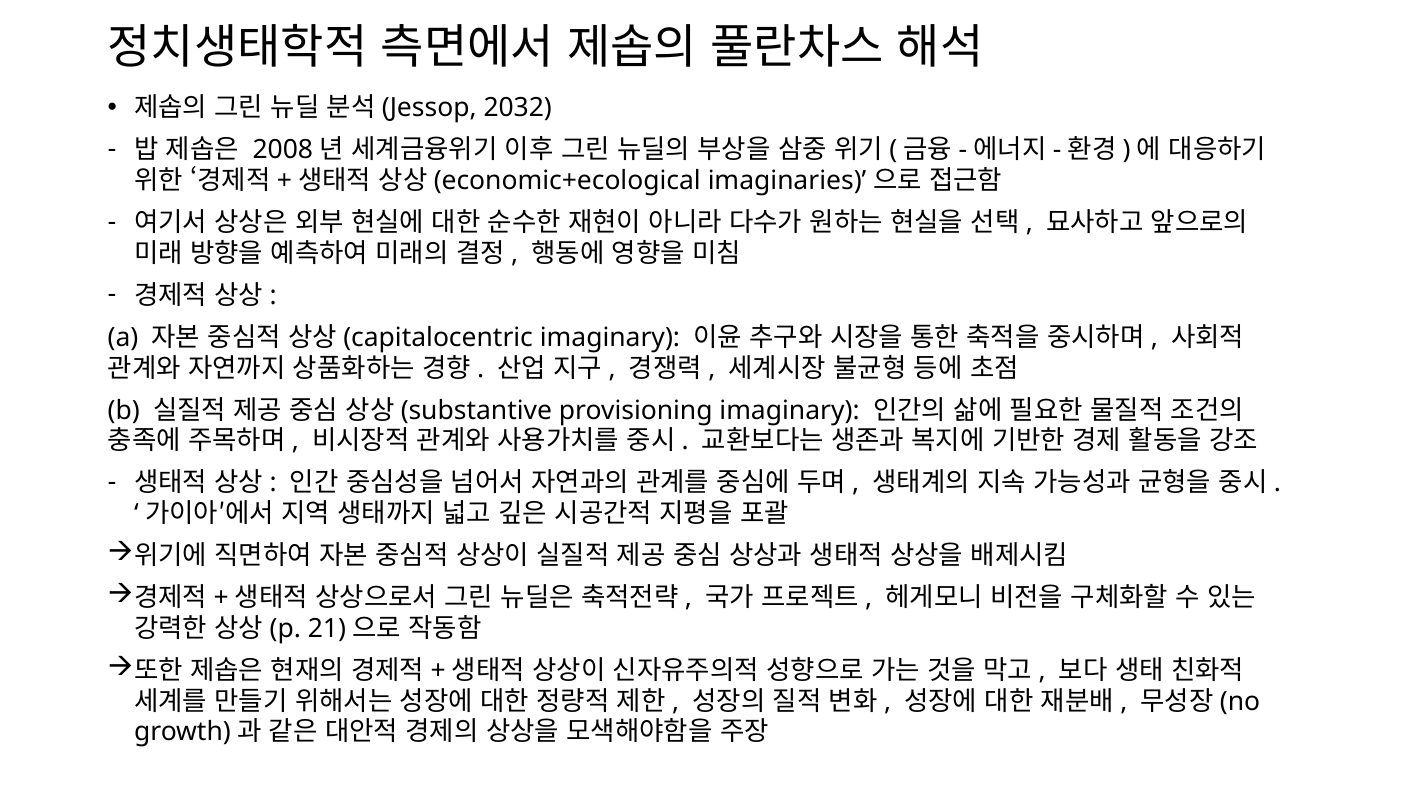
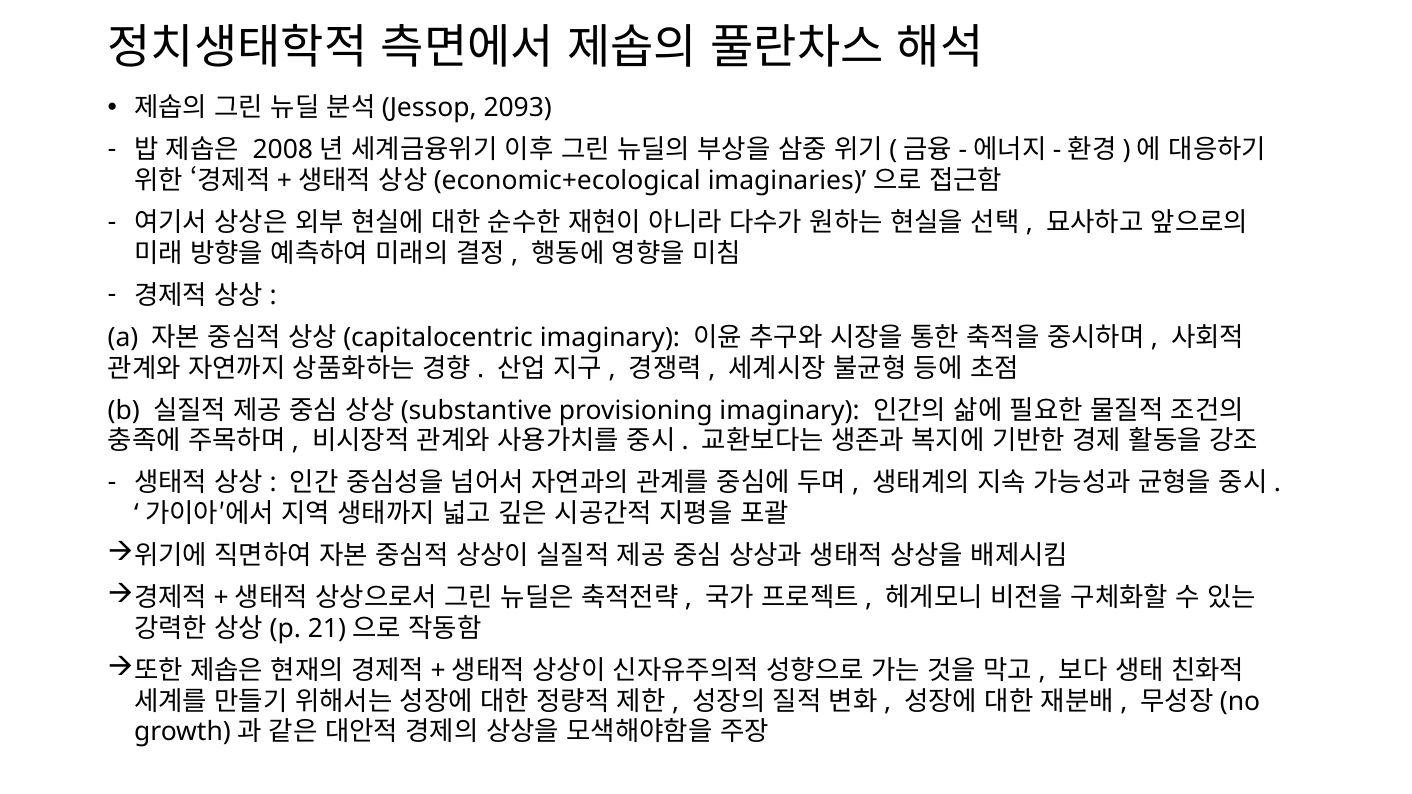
2032: 2032 -> 2093 (518, 108)
